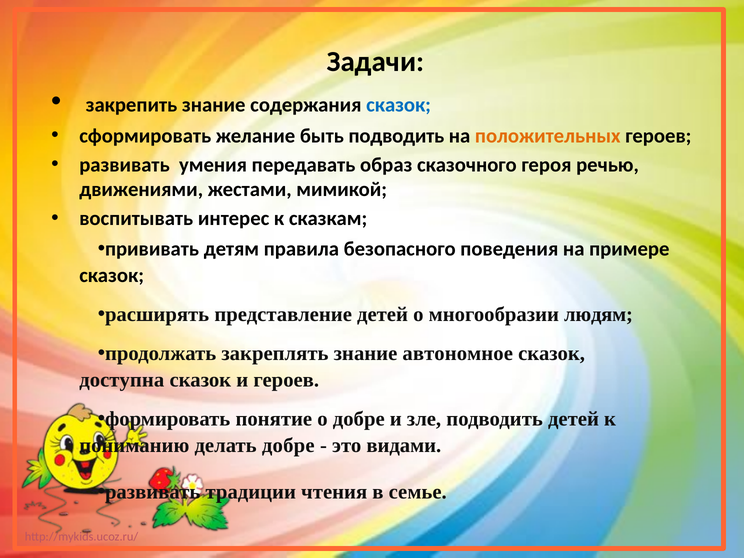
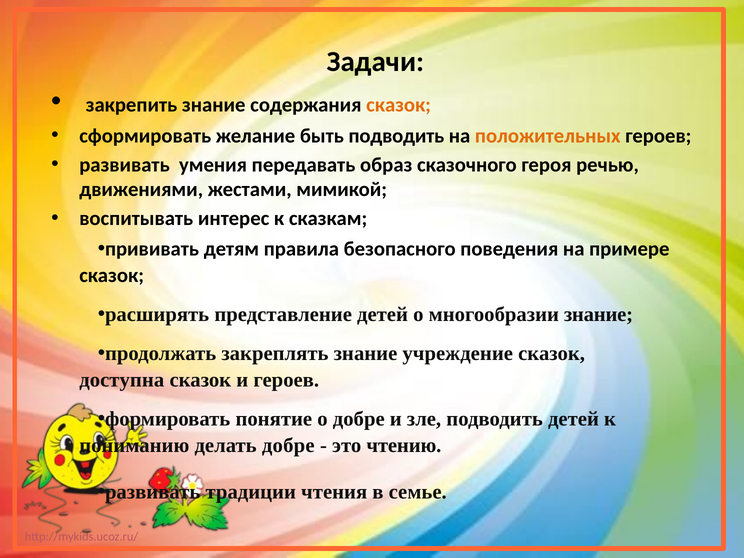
сказок colour: blue -> orange (399, 105)
многообразии людям: людям -> знание (598, 315)
автономное: автономное -> учреждение (458, 353)
видами: видами -> чтению (404, 445)
